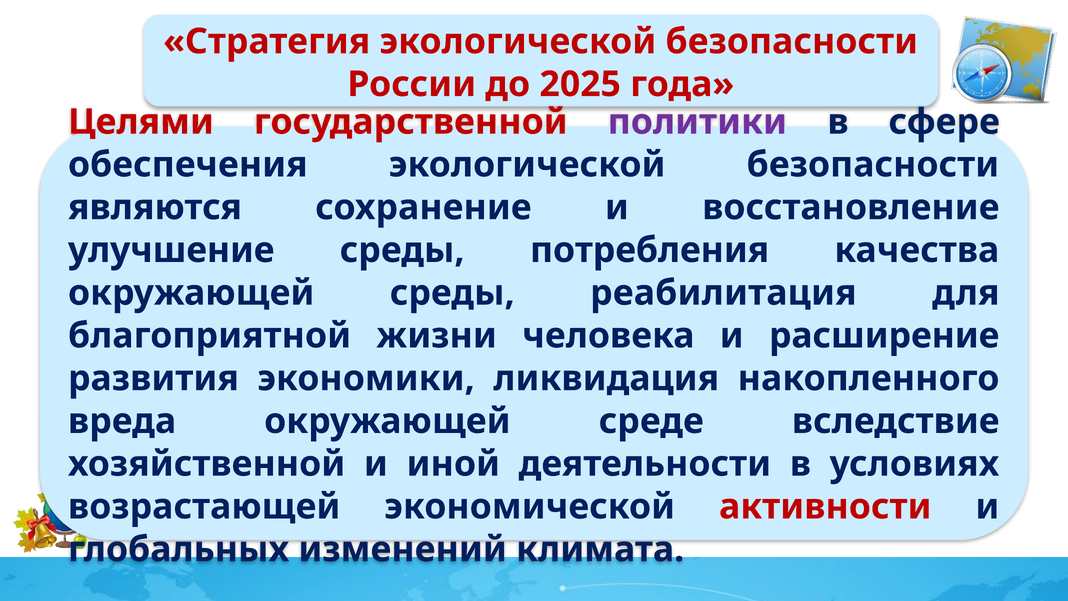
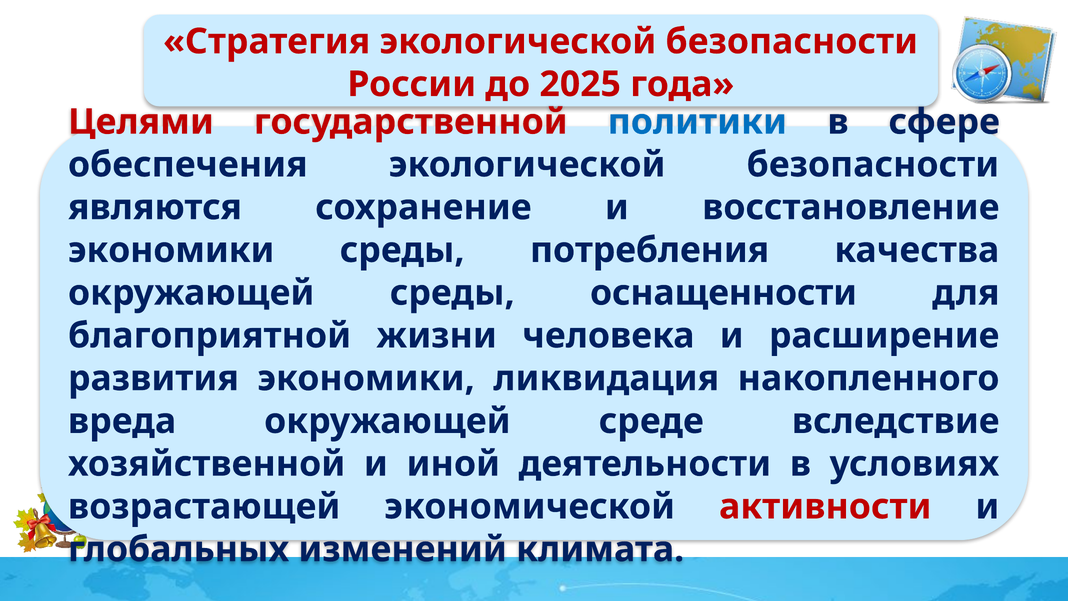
политики colour: purple -> blue (697, 122)
улучшение: улучшение -> экономики (171, 250)
реабилитация: реабилитация -> оснащенности (724, 293)
